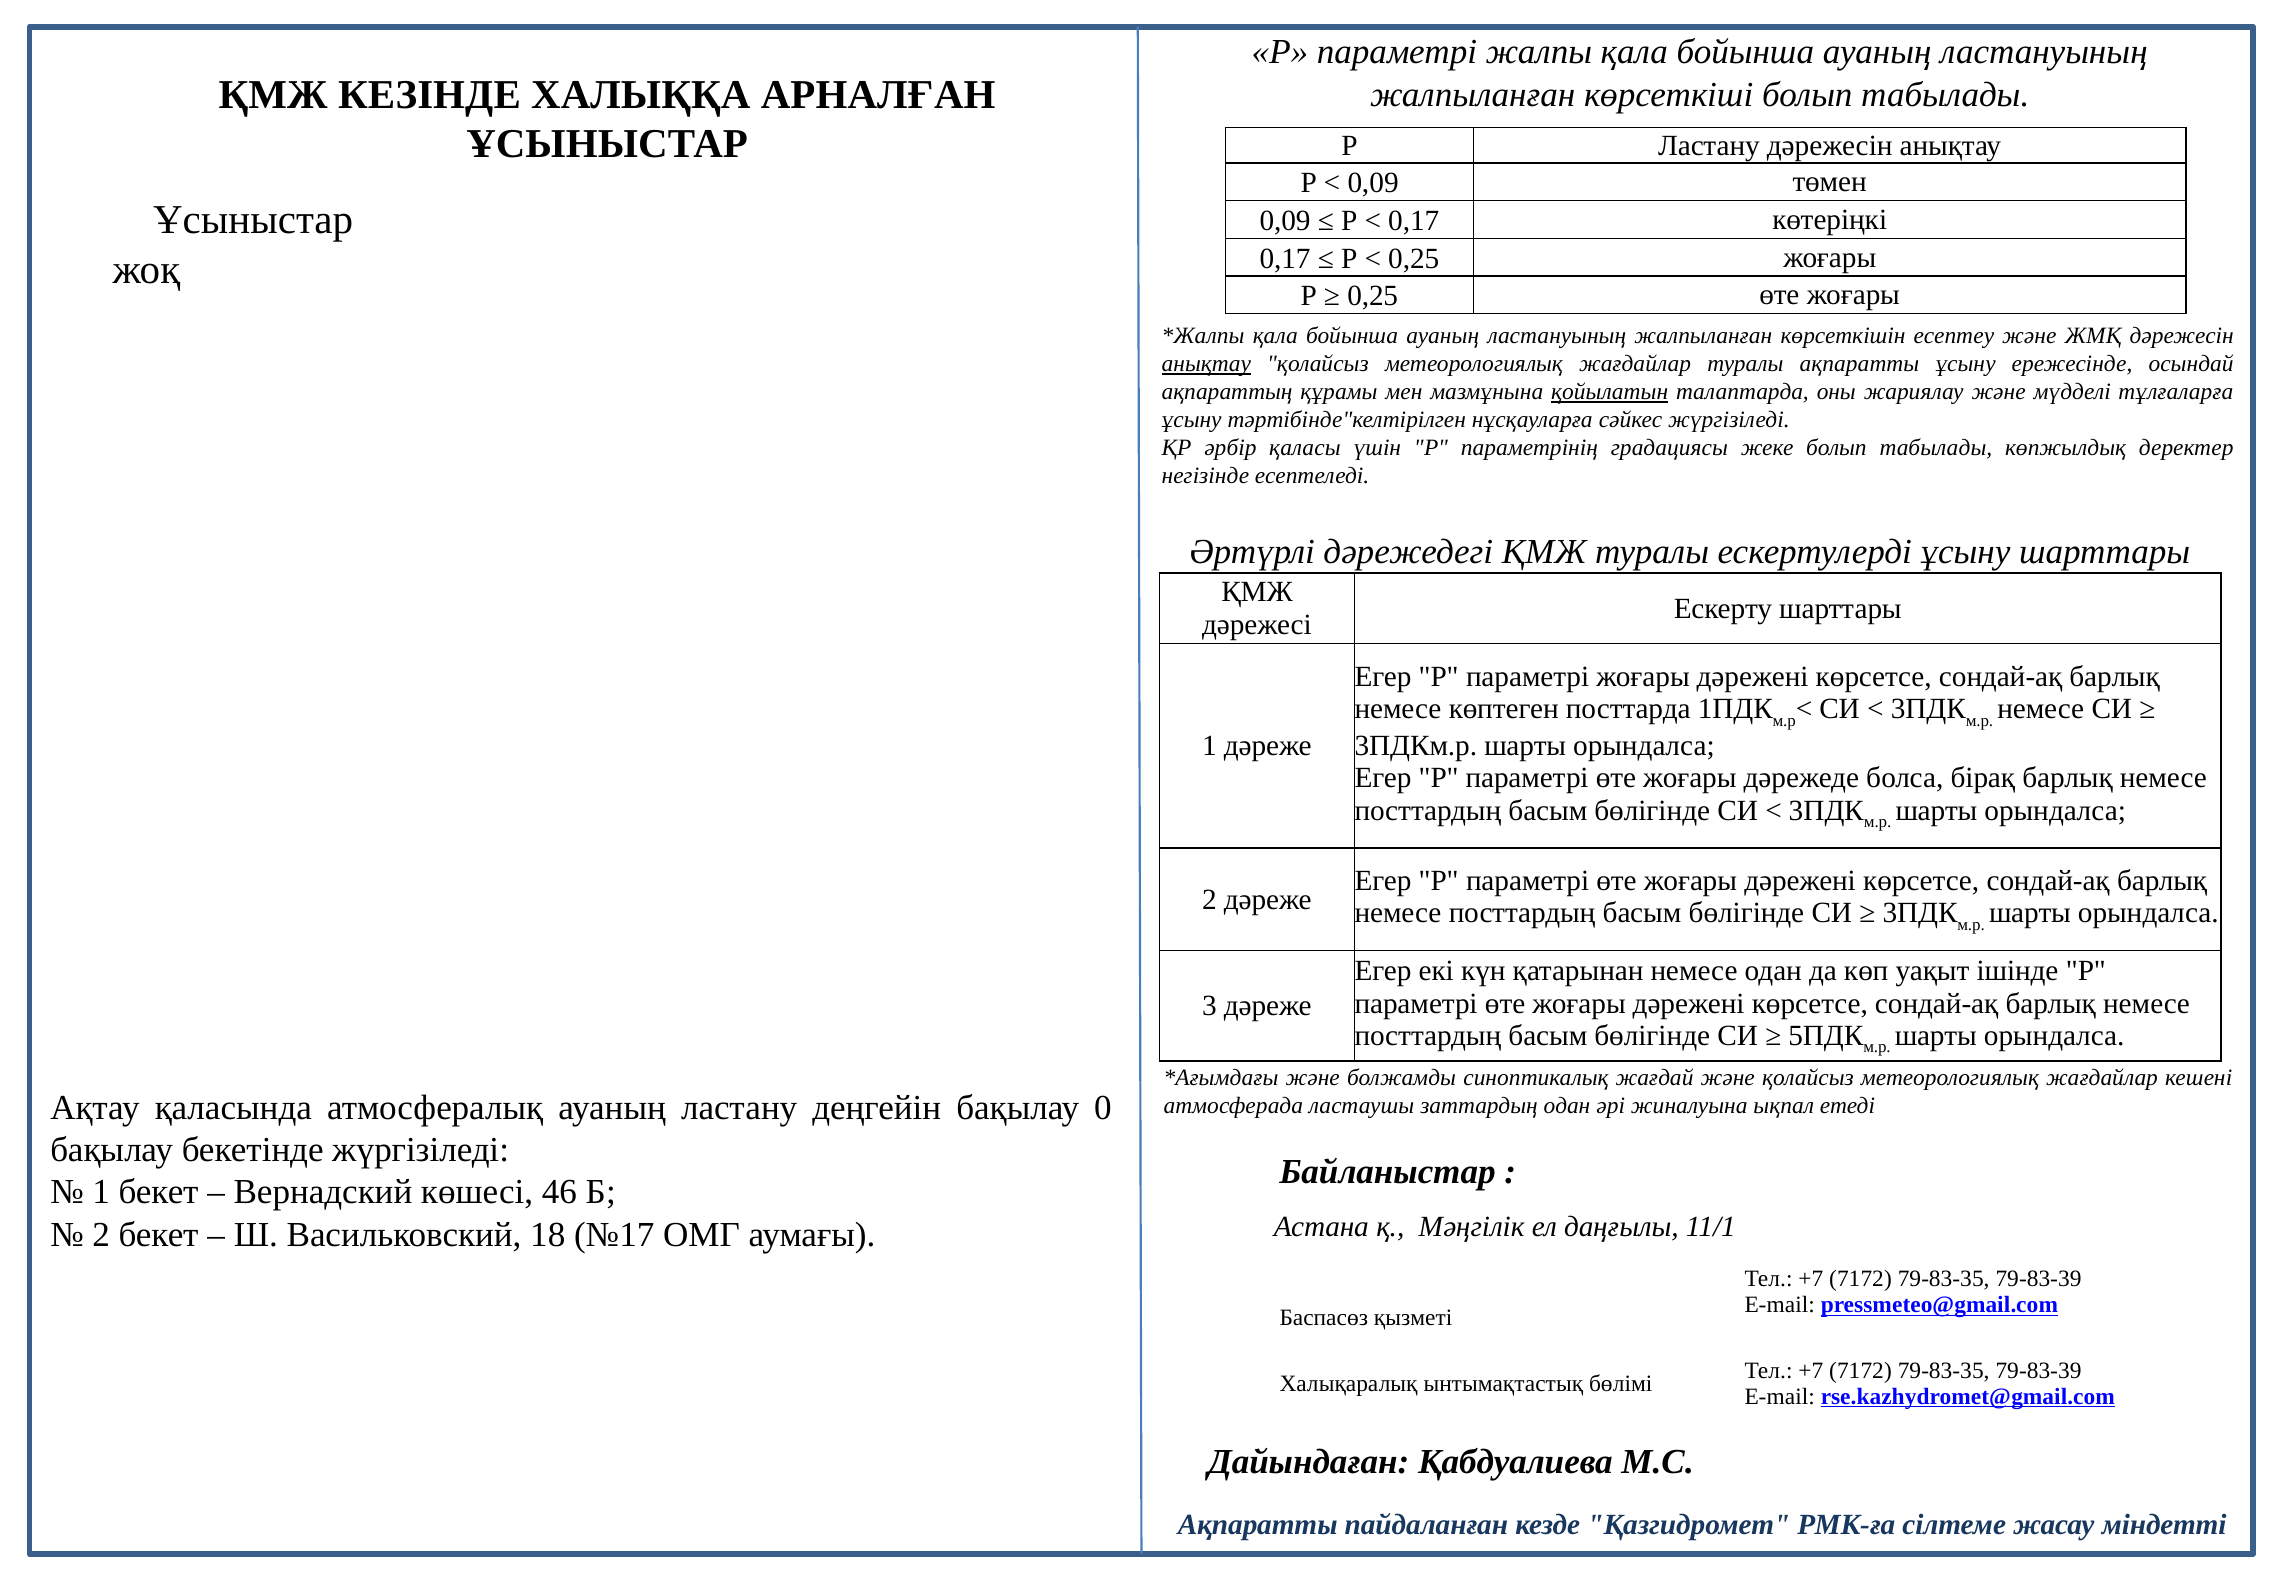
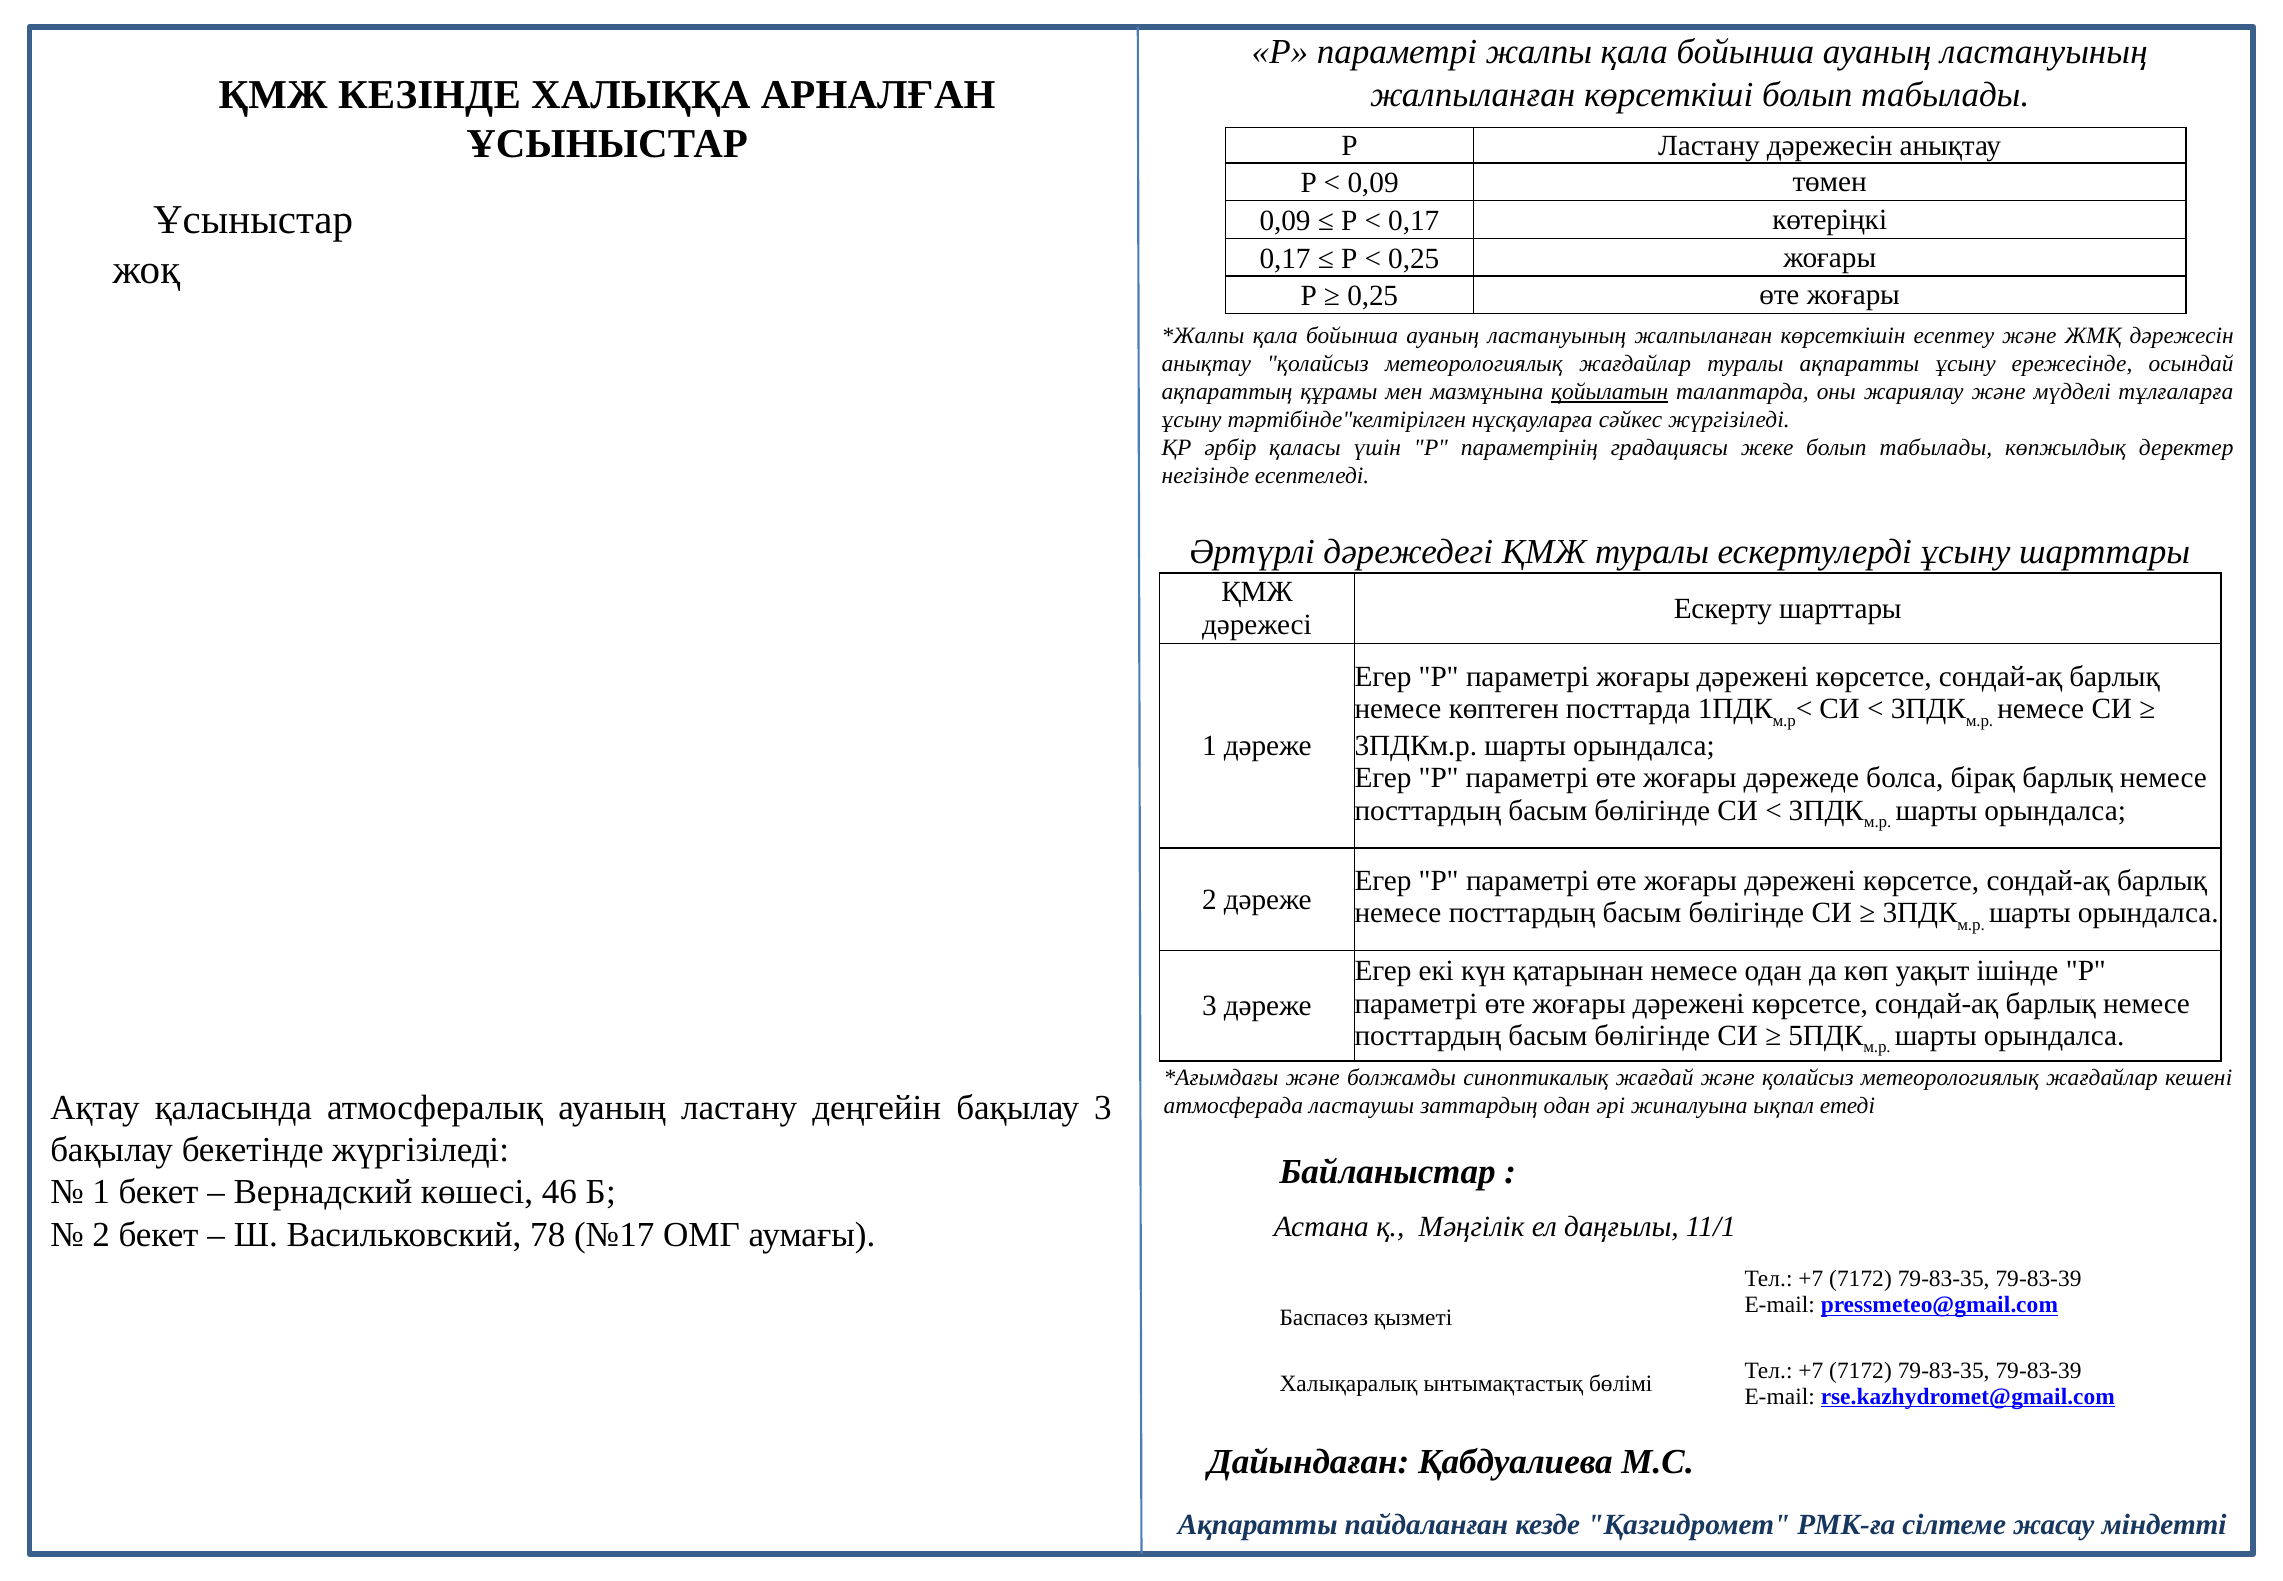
анықтау underline: present -> none (1206, 364)
бақылау 0: 0 -> 3 (1103, 1108)
18: 18 -> 78 (548, 1234)
